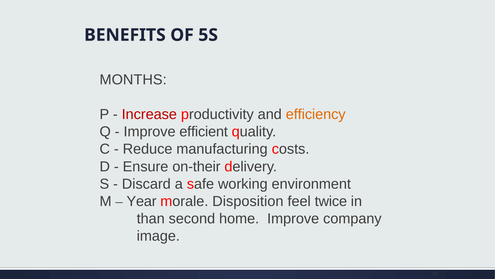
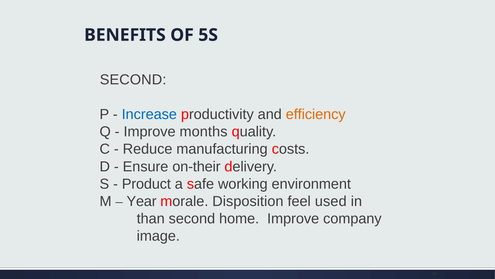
MONTHS: MONTHS -> SECOND (133, 80)
Increase colour: red -> blue (149, 114)
efficient: efficient -> months (203, 132)
Discard: Discard -> Product (146, 184)
twice: twice -> used (331, 201)
